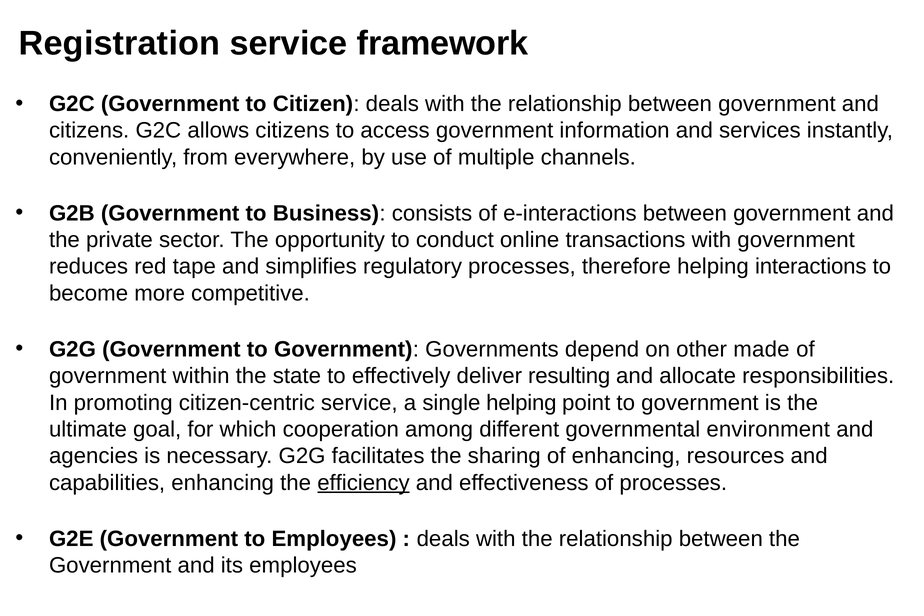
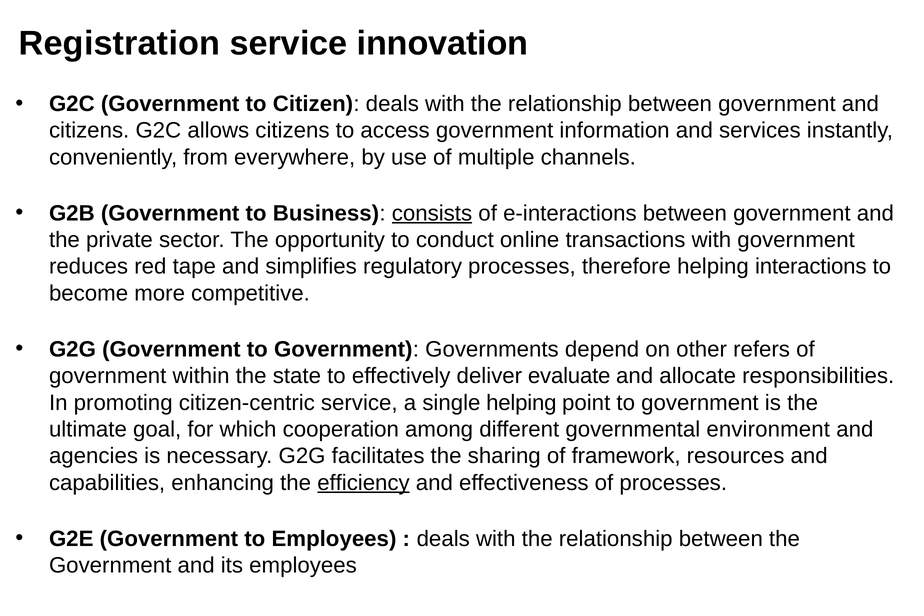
framework: framework -> innovation (443, 43)
consists underline: none -> present (432, 213)
made: made -> refers (762, 349)
resulting: resulting -> evaluate (569, 376)
of enhancing: enhancing -> framework (626, 456)
